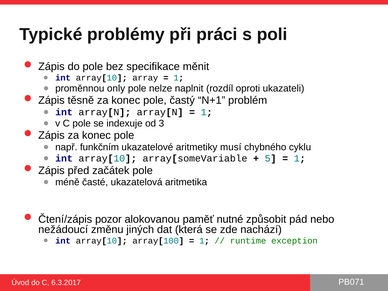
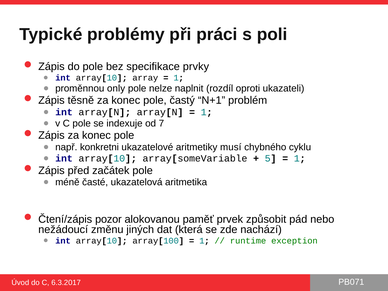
měnit: měnit -> prvky (196, 67)
3: 3 -> 7 (161, 123)
funkčním: funkčním -> konkretni (99, 147)
nutné: nutné -> prvek (230, 219)
